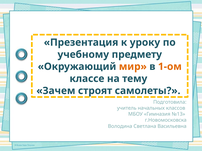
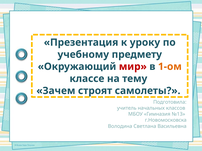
мир colour: orange -> red (133, 67)
